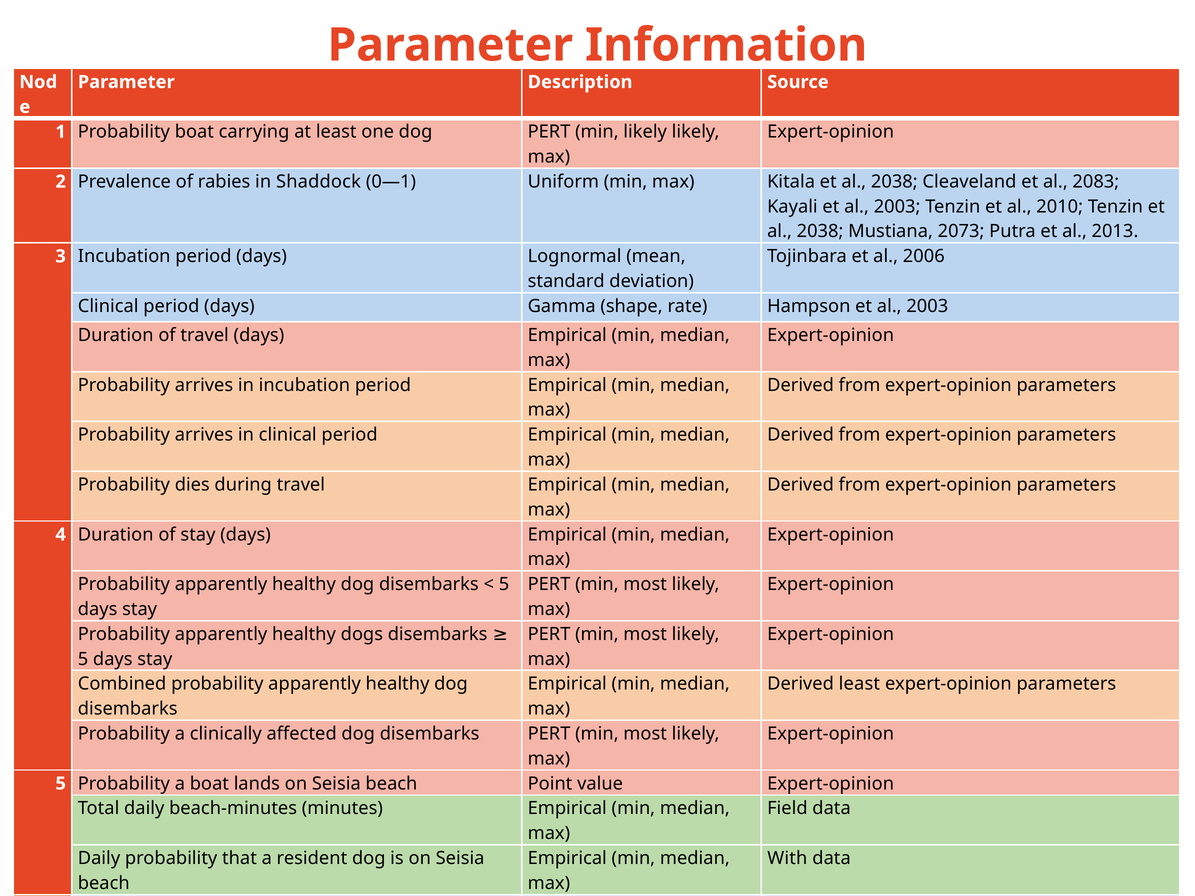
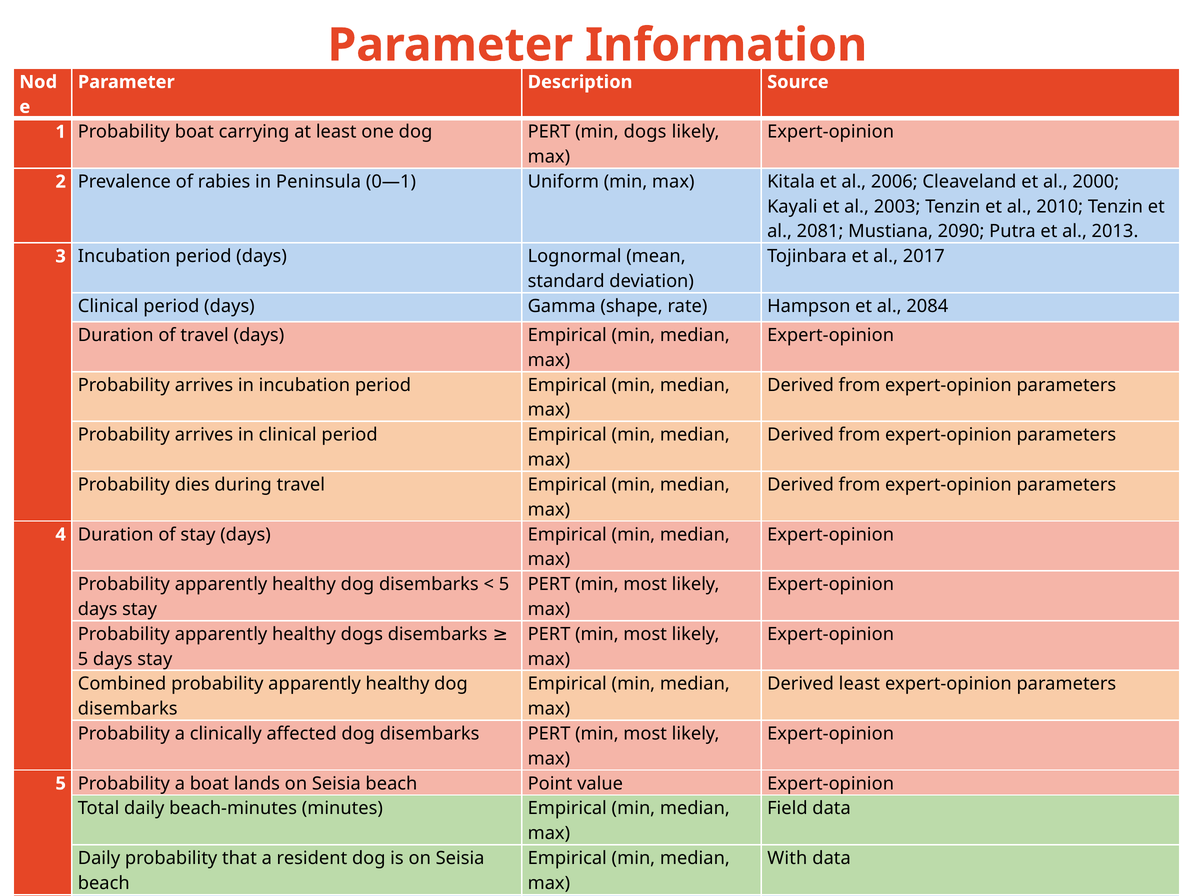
min likely: likely -> dogs (645, 132)
in Shaddock: Shaddock -> Peninsula (318, 182)
Kitala et al 2038: 2038 -> 2006 (894, 182)
2083: 2083 -> 2000 (1096, 182)
2038: 2038 -> 2081 (820, 231)
2073: 2073 -> 2090 (961, 231)
2006: 2006 -> 2017 (924, 256)
Hampson et al 2003: 2003 -> 2084 (927, 306)
